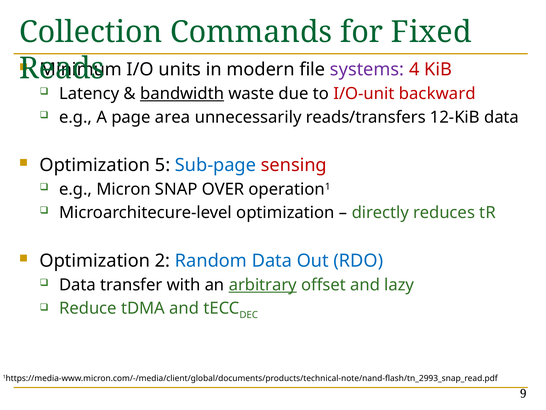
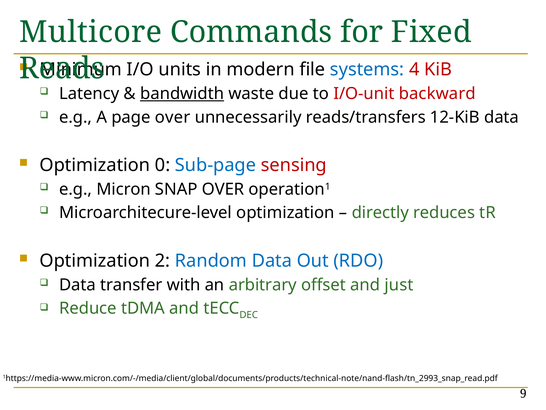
Collection: Collection -> Multicore (91, 32)
systems colour: purple -> blue (367, 70)
page area: area -> over (173, 117)
5: 5 -> 0 (163, 165)
arbitrary underline: present -> none (263, 285)
lazy: lazy -> just (399, 285)
